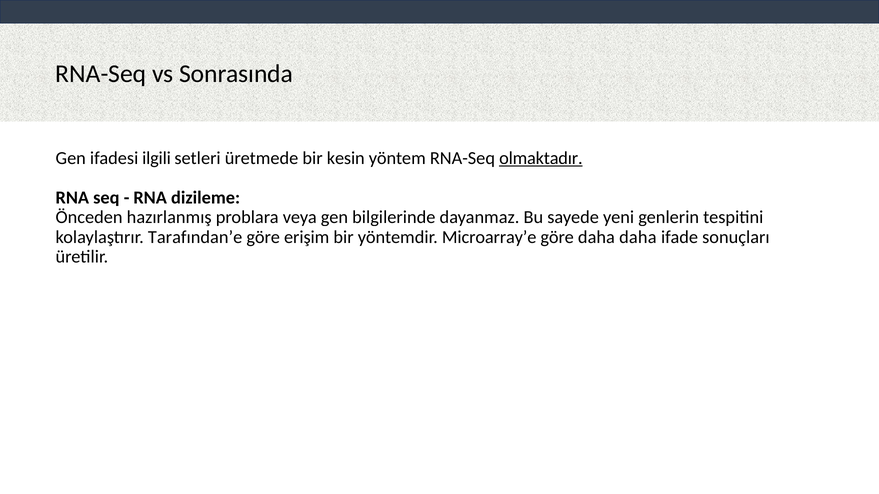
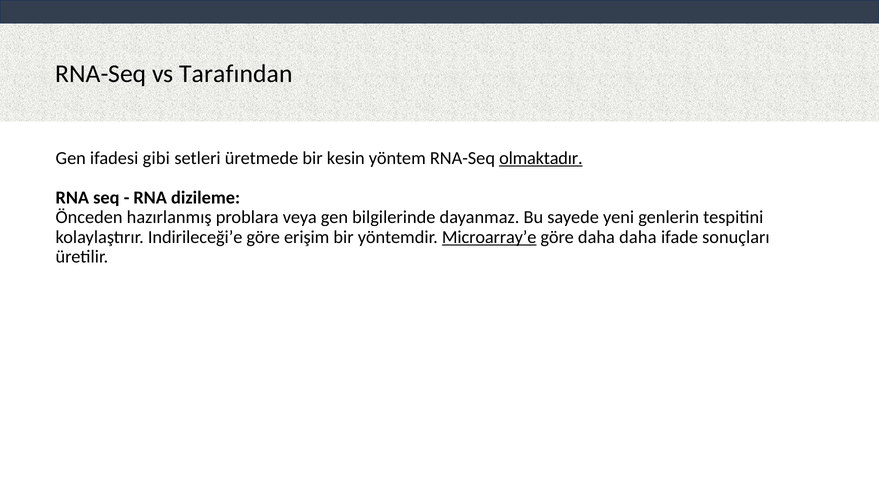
Sonrasında: Sonrasında -> Tarafından (236, 74)
ilgili: ilgili -> gibi (156, 158)
Tarafından’e: Tarafından’e -> Indirileceği’e (195, 237)
Microarray’e underline: none -> present (489, 237)
